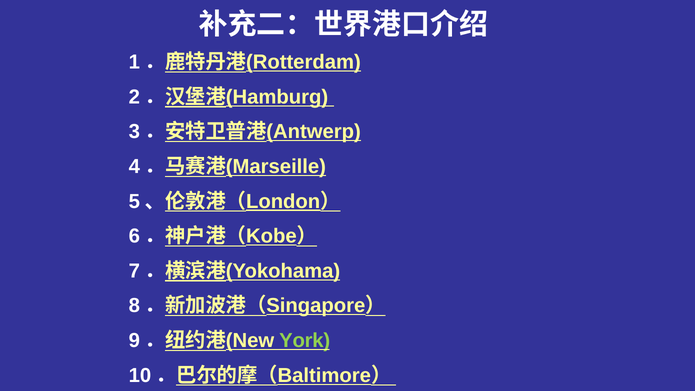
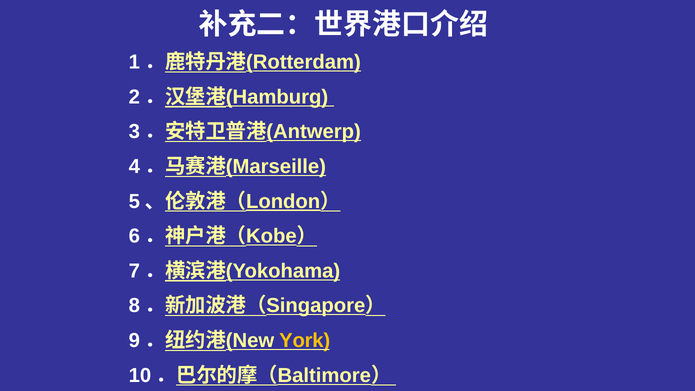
York colour: light green -> yellow (305, 341)
